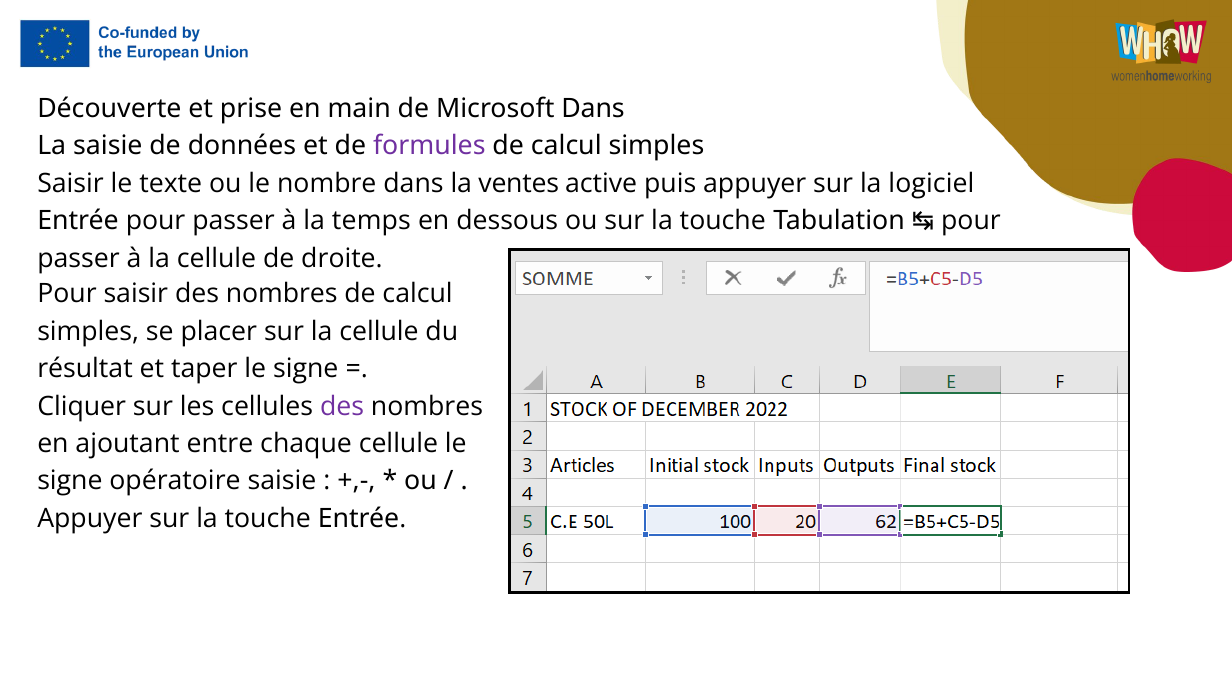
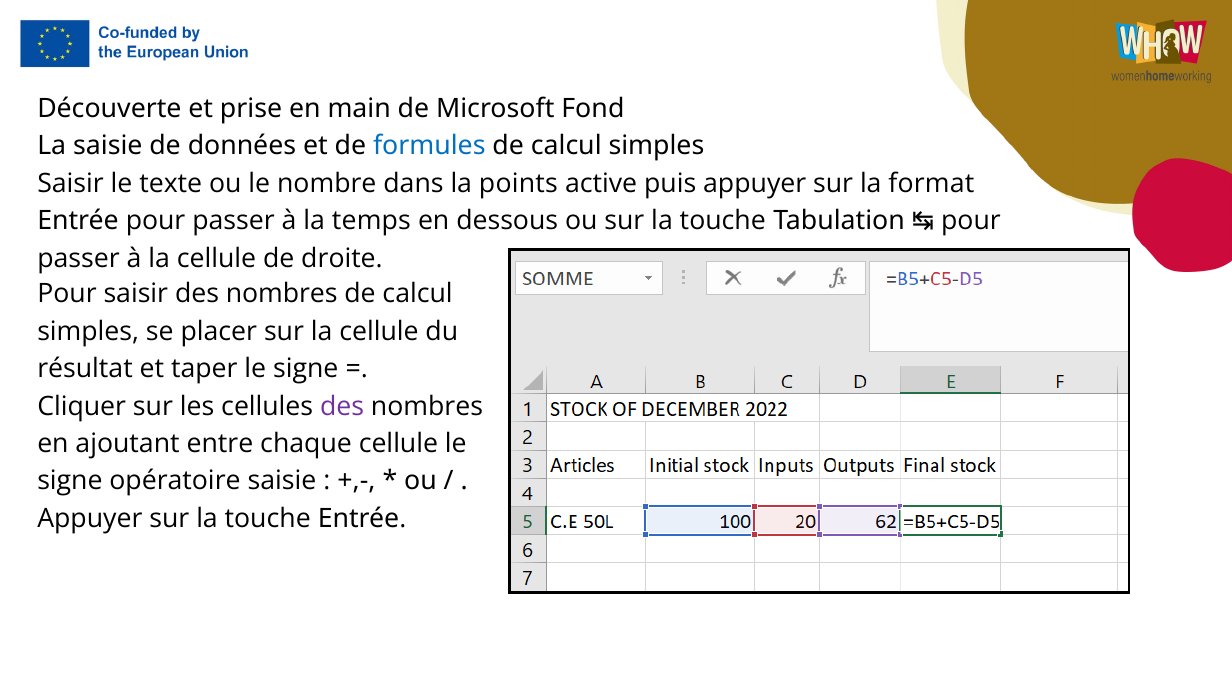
Microsoft Dans: Dans -> Fond (593, 109)
formules colour: purple -> blue (429, 146)
ventes: ventes -> points (518, 184)
logiciel: logiciel -> format (931, 184)
